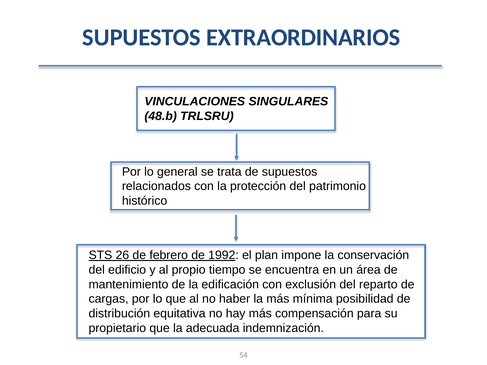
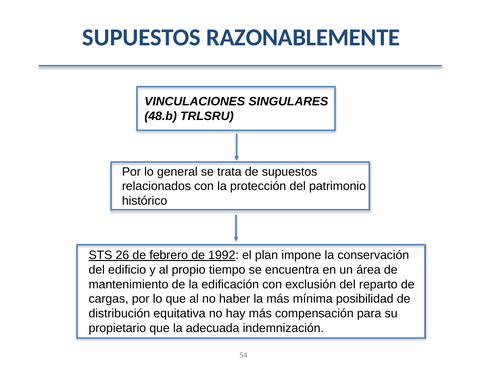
EXTRAORDINARIOS: EXTRAORDINARIOS -> RAZONABLEMENTE (303, 37)
